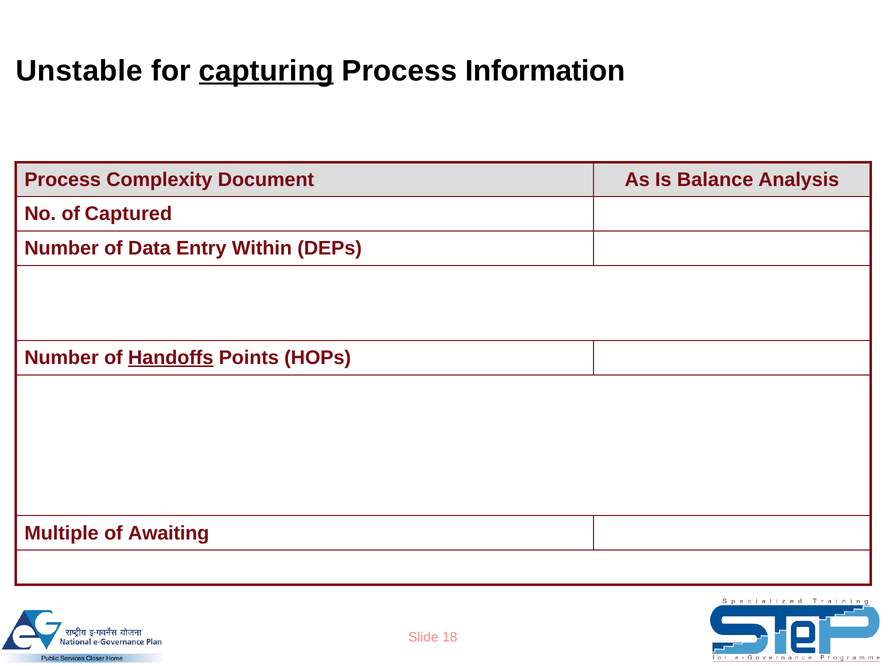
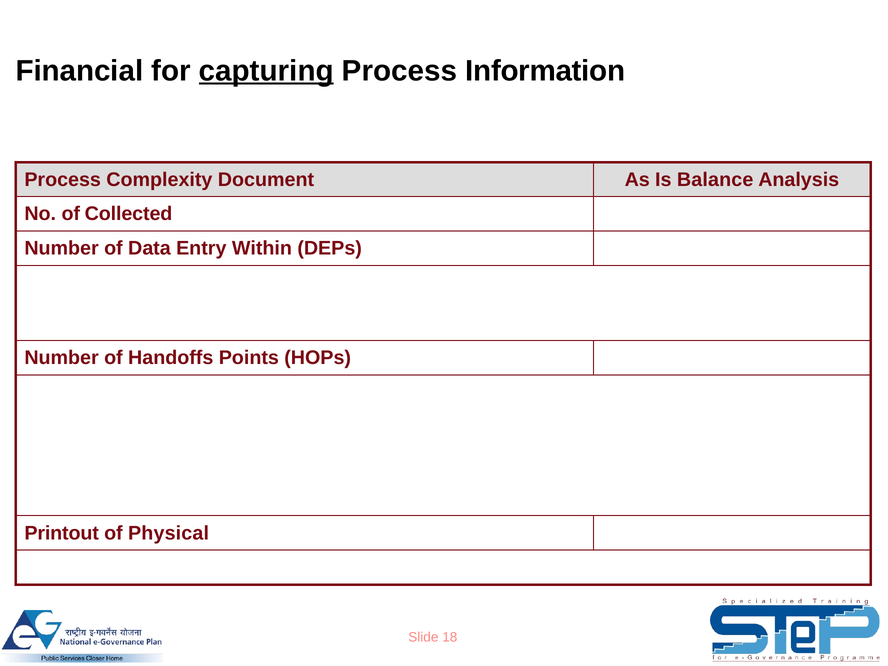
Unstable: Unstable -> Financial (79, 71)
Captured: Captured -> Collected (129, 214)
Handoffs underline: present -> none (171, 358)
Multiple: Multiple -> Printout (62, 533)
Awaiting: Awaiting -> Physical (169, 533)
